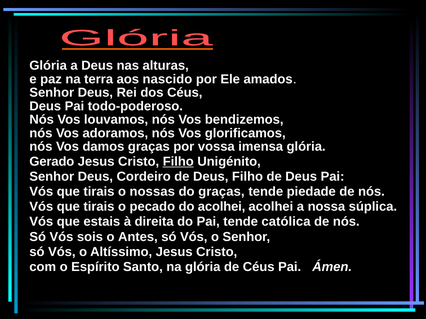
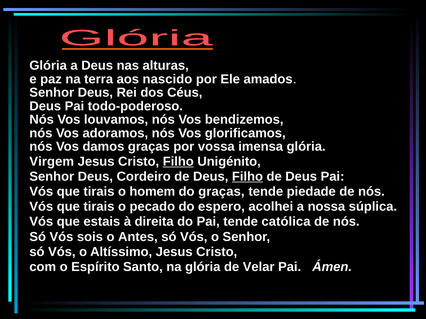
Gerado: Gerado -> Virgem (52, 162)
Filho underline: none -> present (247, 177)
nossas: nossas -> homem (152, 192)
do acolhei: acolhei -> espero (221, 207)
de Céus: Céus -> Velar (259, 267)
